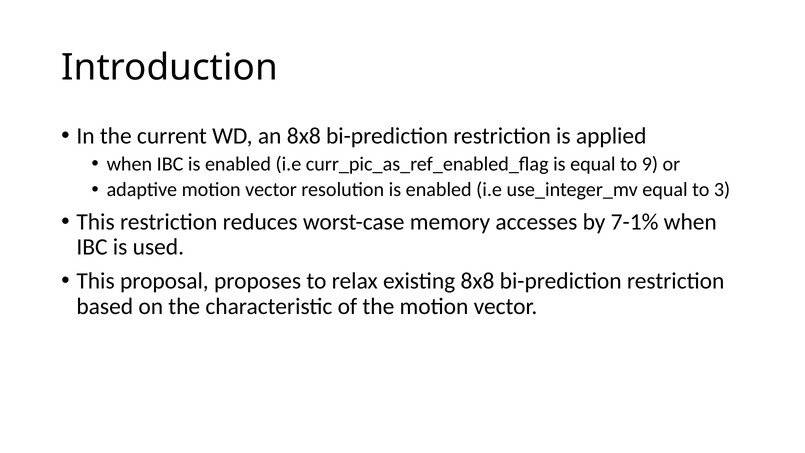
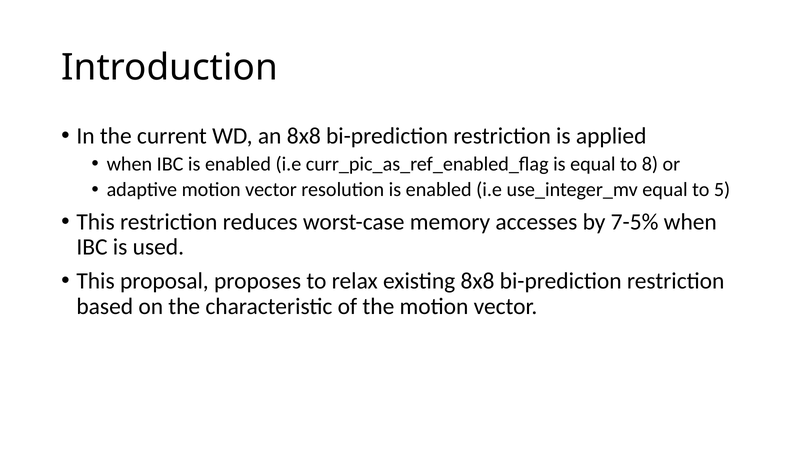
9: 9 -> 8 (650, 164)
3: 3 -> 5 (722, 190)
7-1%: 7-1% -> 7-5% (635, 222)
